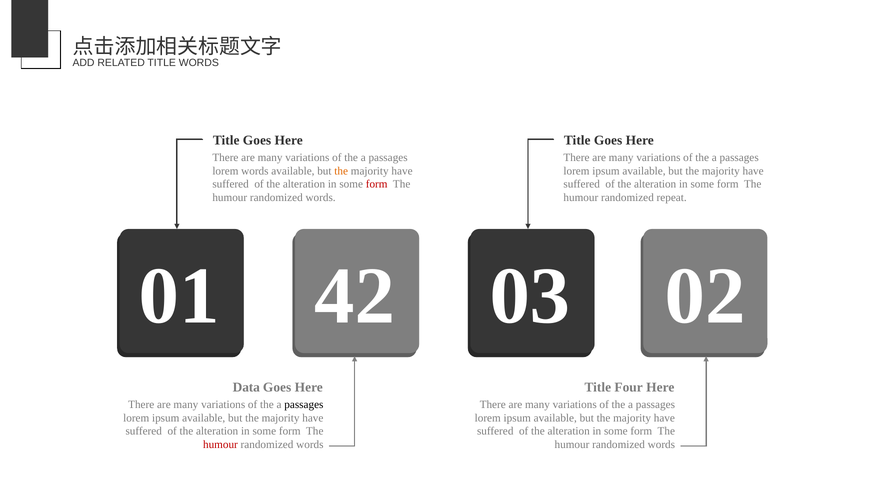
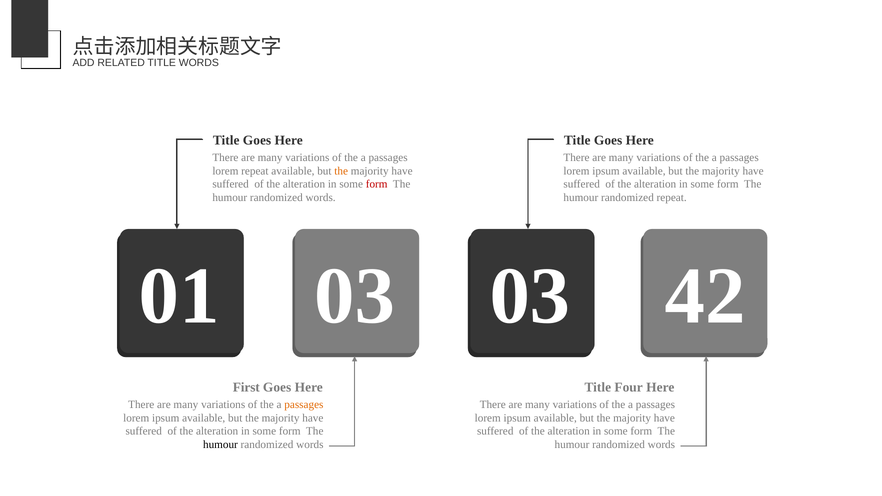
lorem words: words -> repeat (255, 171)
01 42: 42 -> 03 (355, 296)
02: 02 -> 42 (705, 296)
Data: Data -> First (246, 387)
passages colour: black -> orange (304, 405)
humour colour: red -> black (220, 445)
